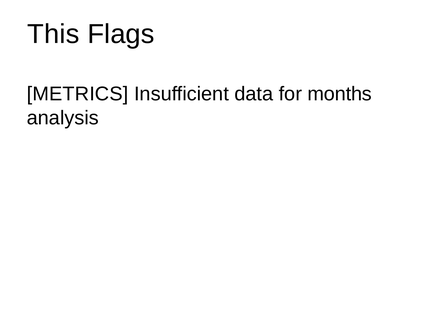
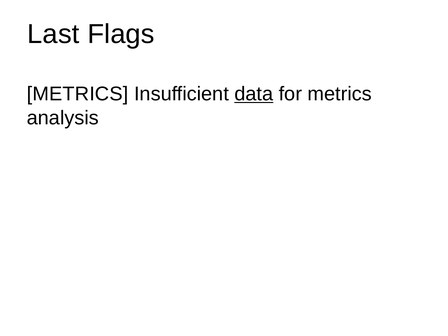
This: This -> Last (53, 34)
data underline: none -> present (254, 94)
for months: months -> metrics (340, 94)
